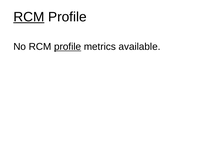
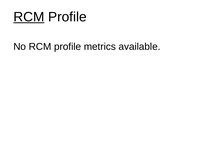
profile underline: present -> none (68, 47)
